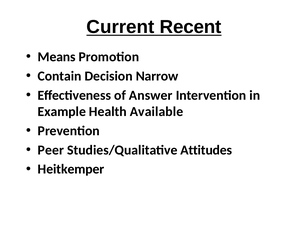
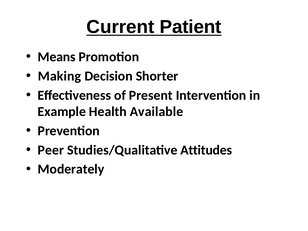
Recent: Recent -> Patient (191, 27)
Contain: Contain -> Making (60, 76)
Narrow: Narrow -> Shorter (157, 76)
Answer: Answer -> Present (151, 95)
Heitkemper: Heitkemper -> Moderately (71, 169)
